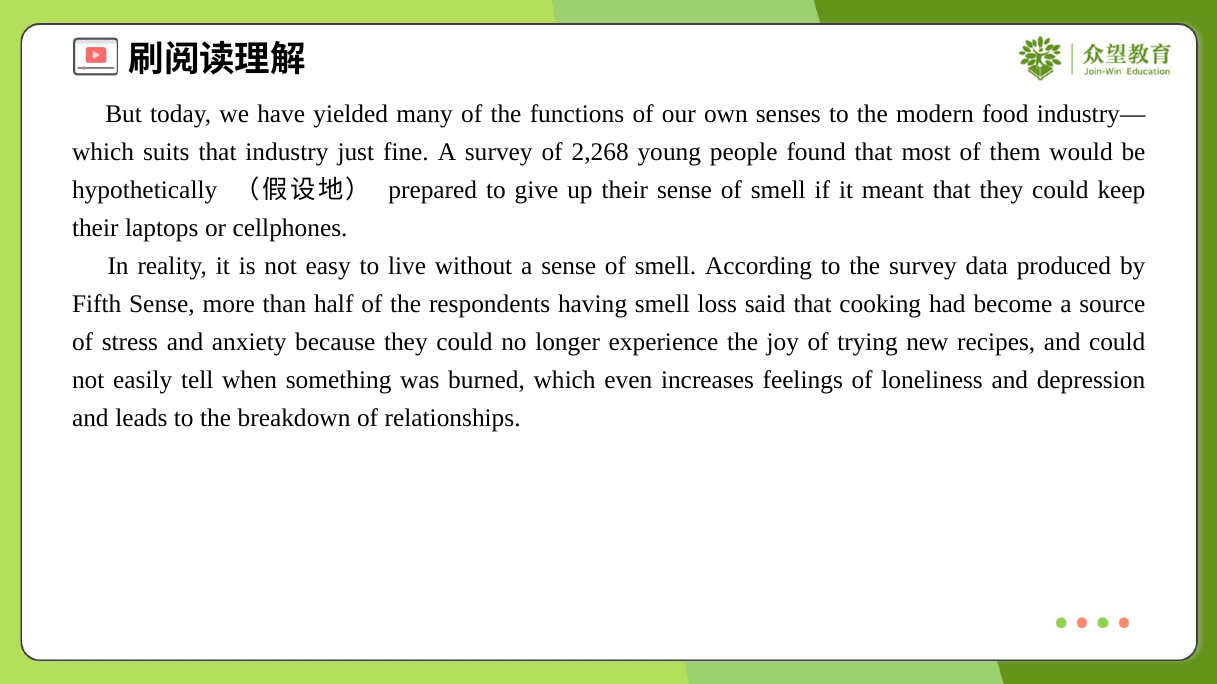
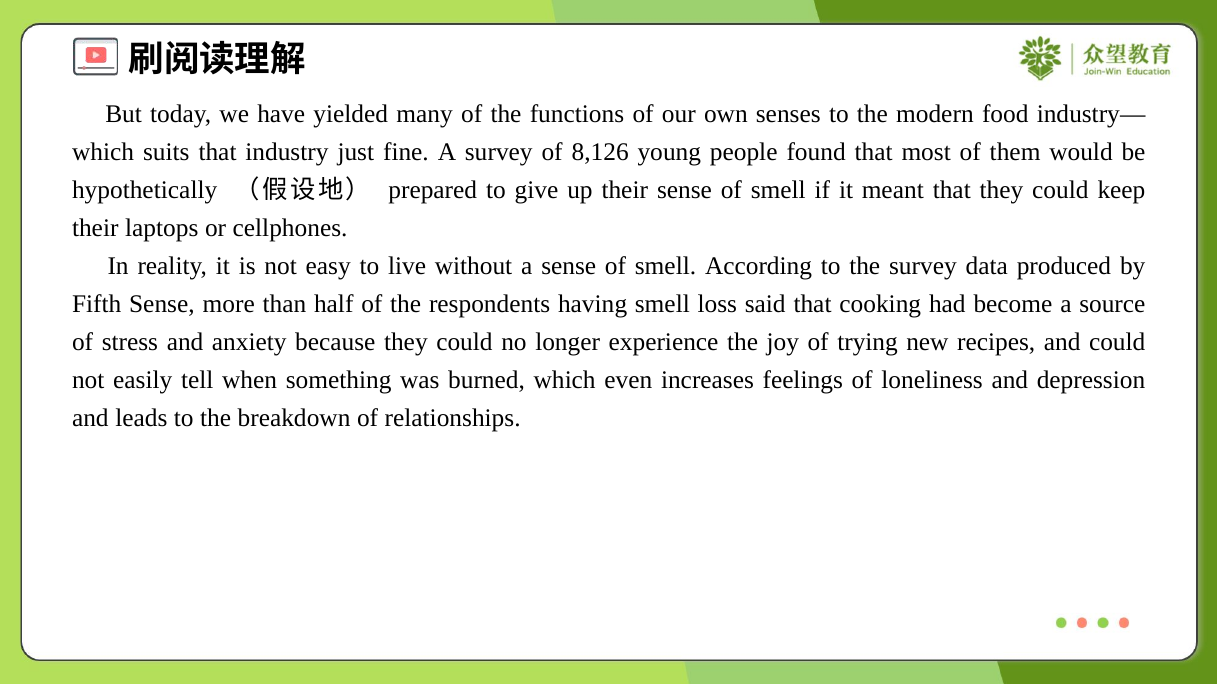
2,268: 2,268 -> 8,126 (600, 152)
